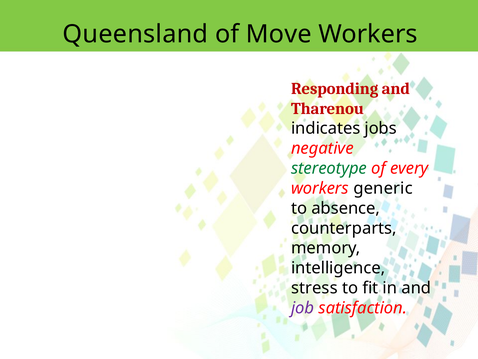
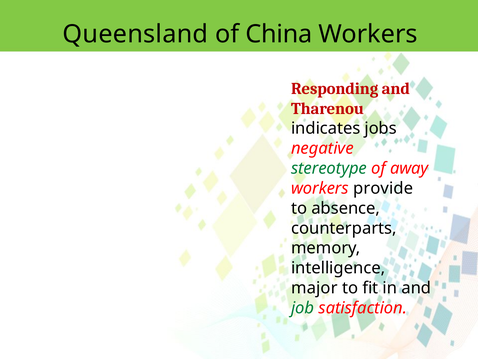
Move: Move -> China (279, 34)
every: every -> away (409, 168)
generic: generic -> provide (383, 188)
stress: stress -> major (314, 288)
job colour: purple -> green (303, 308)
